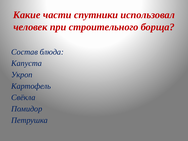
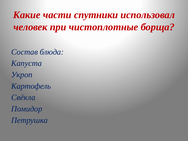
строительного: строительного -> чистоплотные (104, 27)
